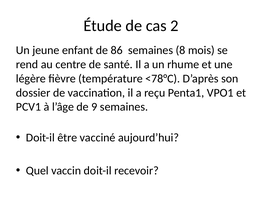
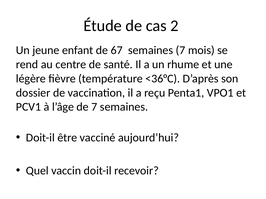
86: 86 -> 67 (117, 50)
semaines 8: 8 -> 7 (181, 50)
<78°C: <78°C -> <36°C (163, 79)
de 9: 9 -> 7 (94, 107)
